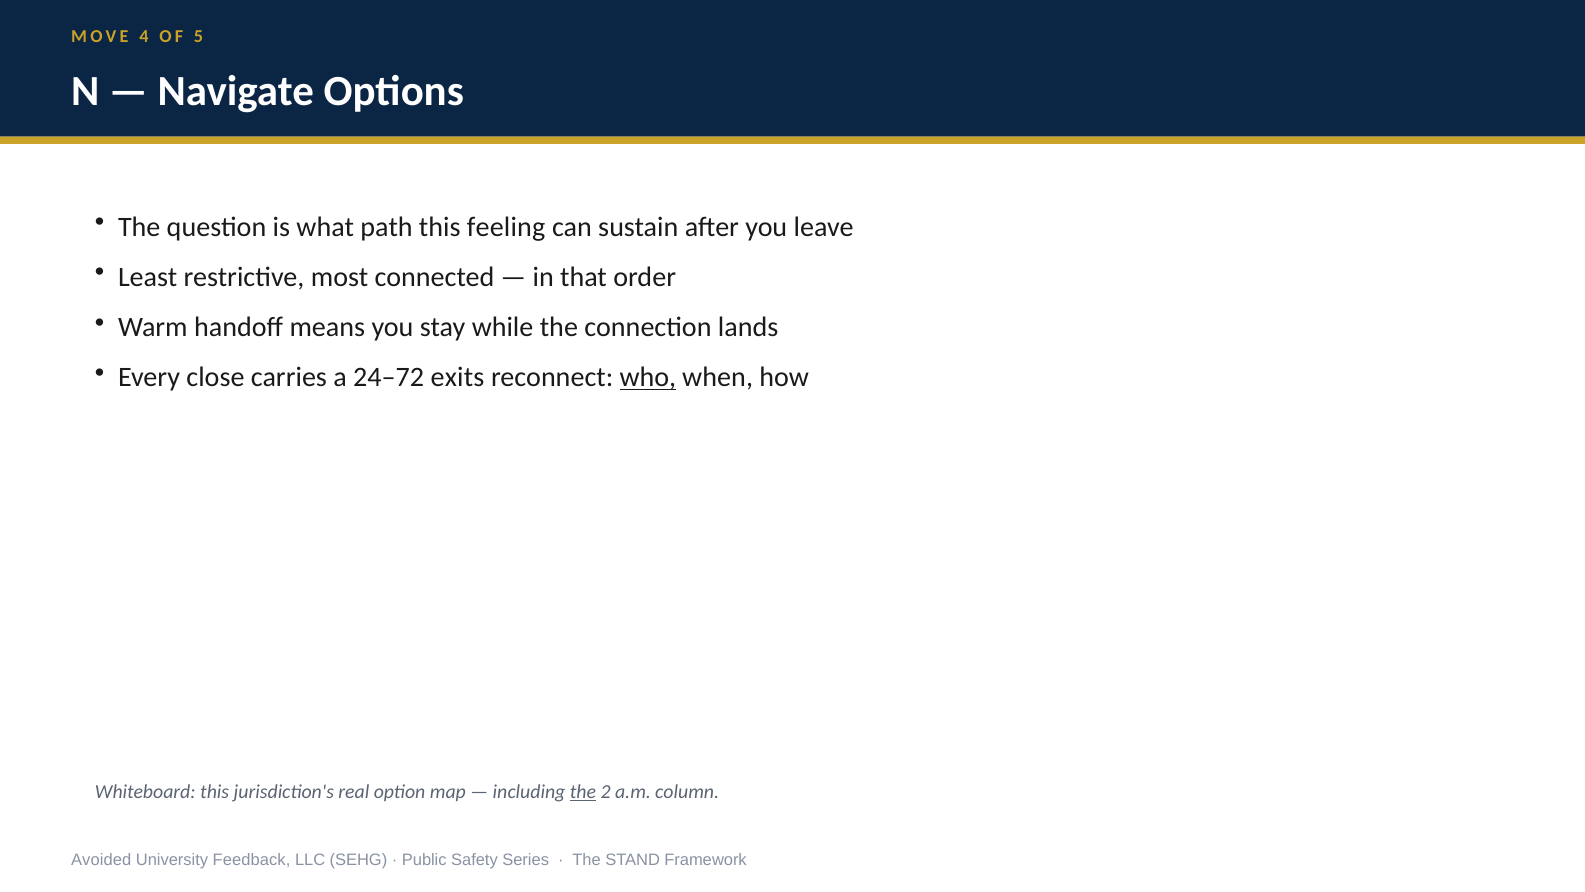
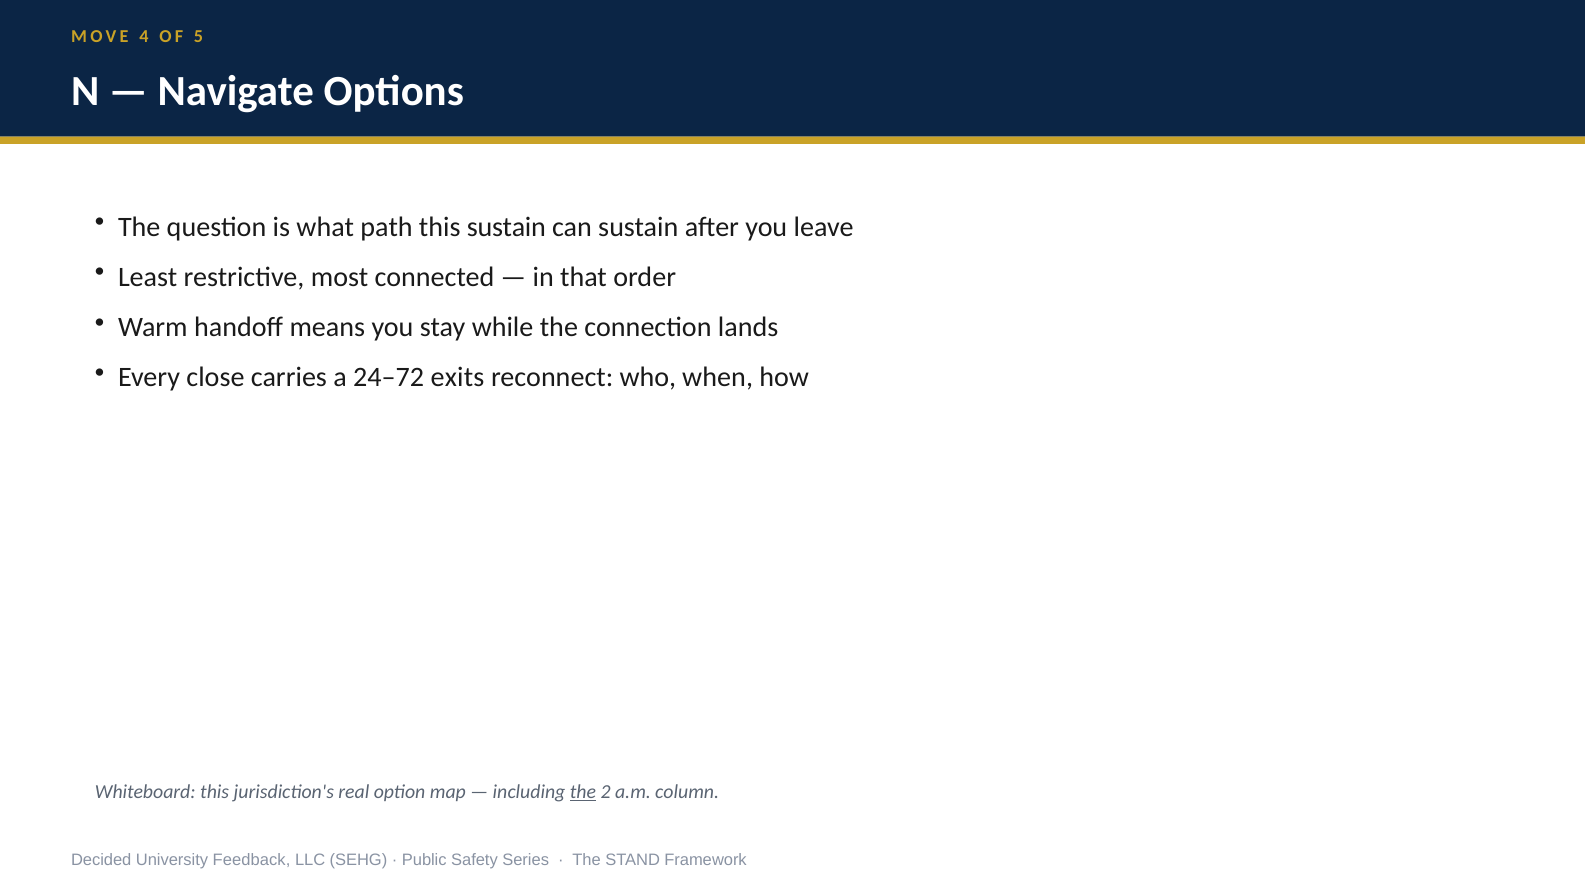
this feeling: feeling -> sustain (506, 227)
who underline: present -> none (648, 377)
Avoided: Avoided -> Decided (101, 860)
